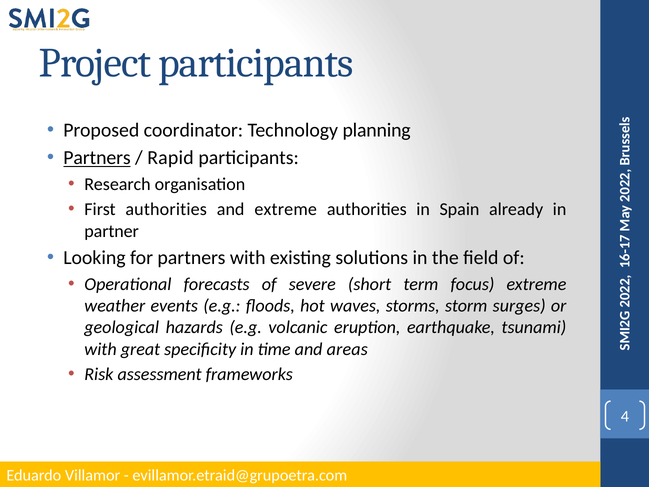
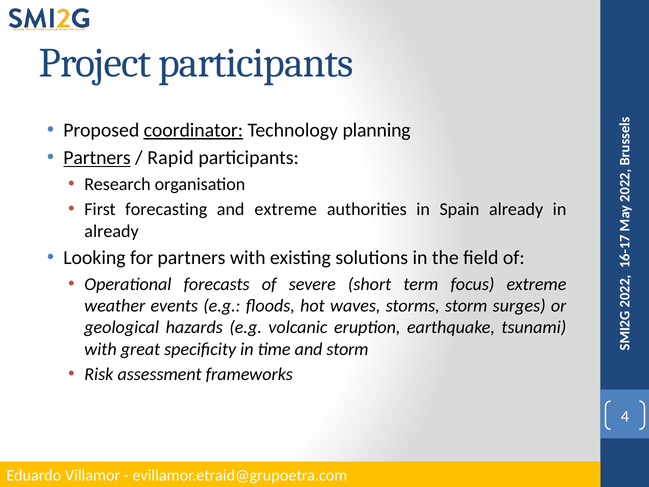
coordinator underline: none -> present (193, 130)
First authorities: authorities -> forecasting (166, 209)
partner: partner -> already (112, 231)
and areas: areas -> storm (347, 349)
